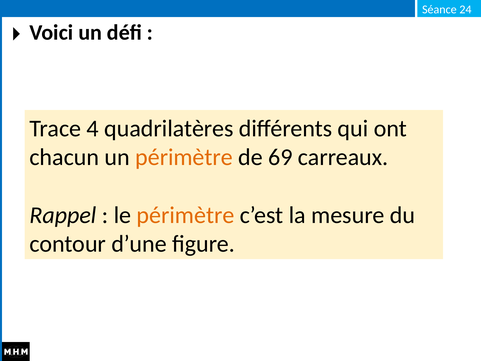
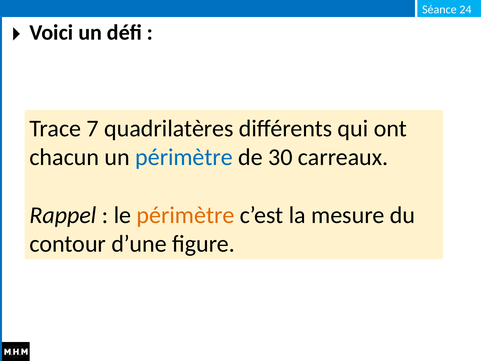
4: 4 -> 7 (93, 128)
périmètre colour: orange -> blue (184, 157)
69: 69 -> 30 (280, 157)
